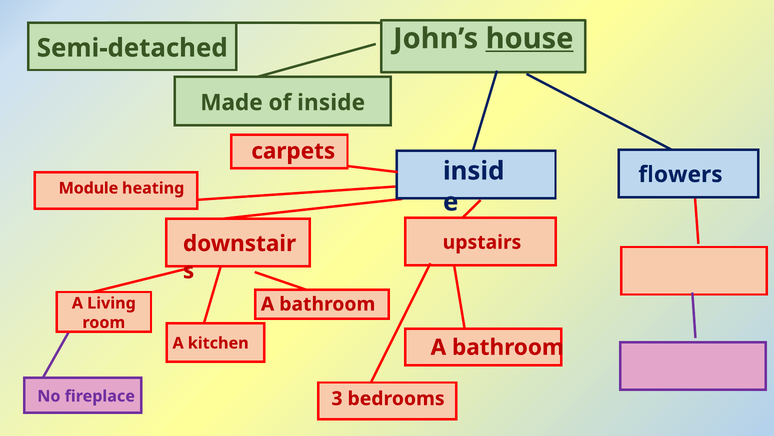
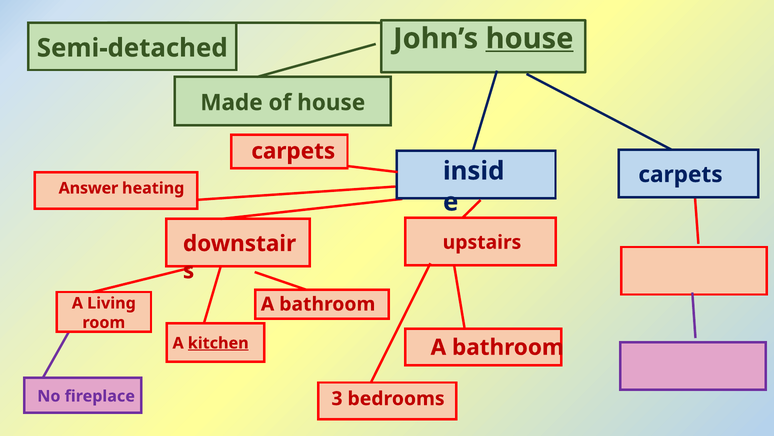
of inside: inside -> house (331, 103)
flowers: flowers -> carpets (680, 174)
Module: Module -> Answer (88, 188)
kitchen underline: none -> present (218, 343)
